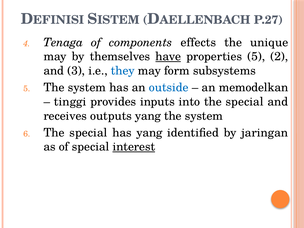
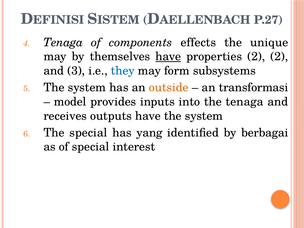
properties 5: 5 -> 2 (256, 57)
outside colour: blue -> orange (169, 87)
memodelkan: memodelkan -> transformasi (254, 87)
tinggi: tinggi -> model (70, 102)
into the special: special -> tenaga (245, 102)
outputs yang: yang -> have (148, 116)
jaringan: jaringan -> berbagai (265, 133)
interest underline: present -> none (134, 147)
